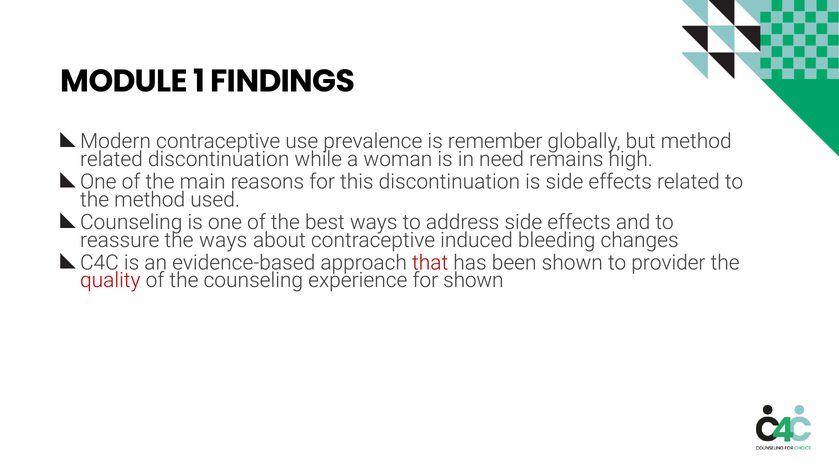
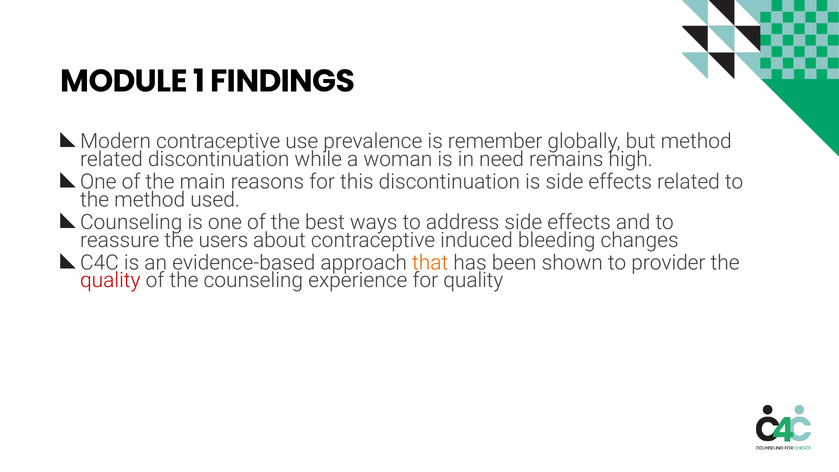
the ways: ways -> users (223, 240)
that colour: red -> orange (430, 263)
for shown: shown -> quality (473, 281)
